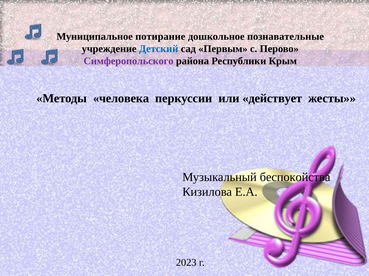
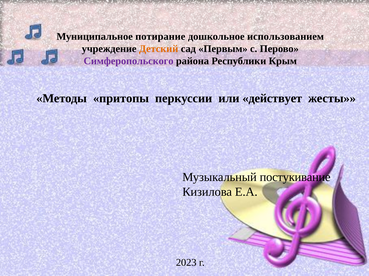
познавательные: познавательные -> использованием (286, 37)
Детский colour: blue -> orange (159, 49)
человека: человека -> притопы (121, 99)
беспокойства: беспокойства -> постукивание (295, 177)
